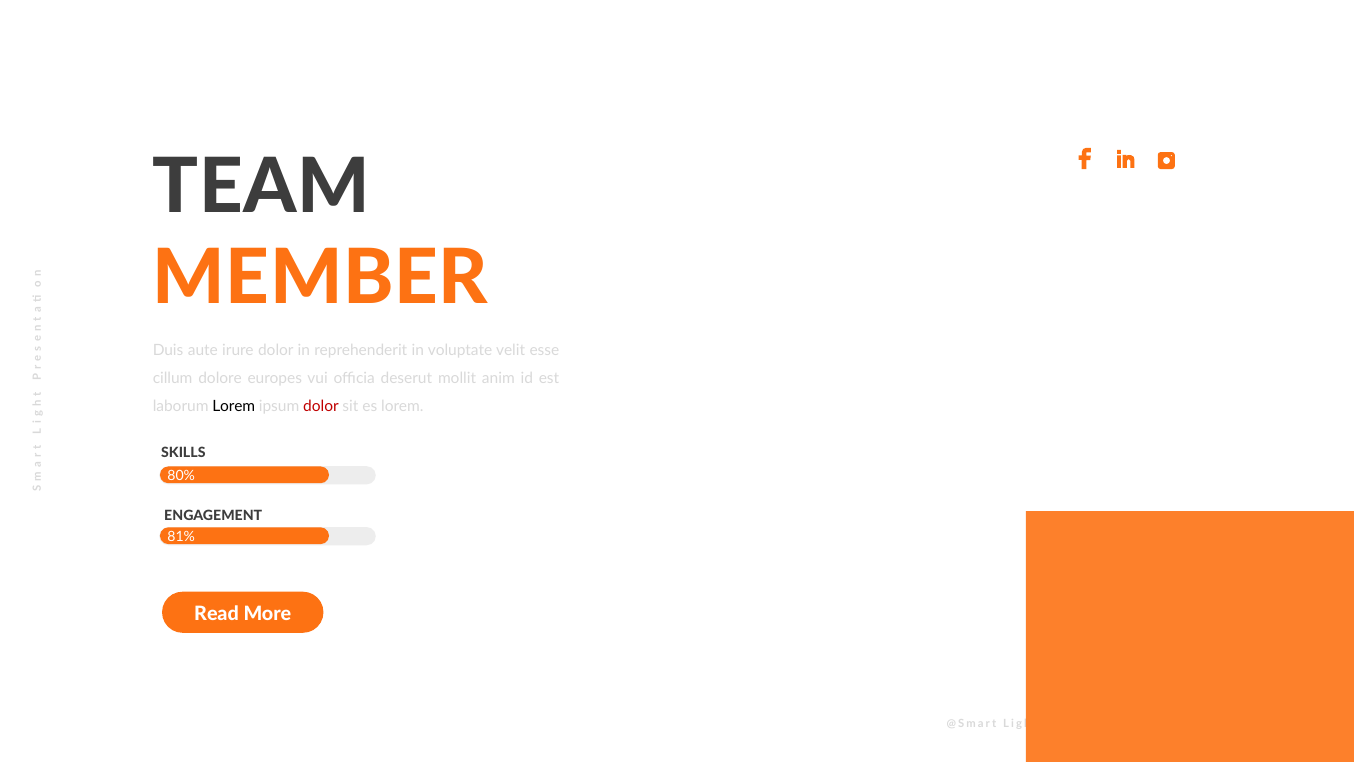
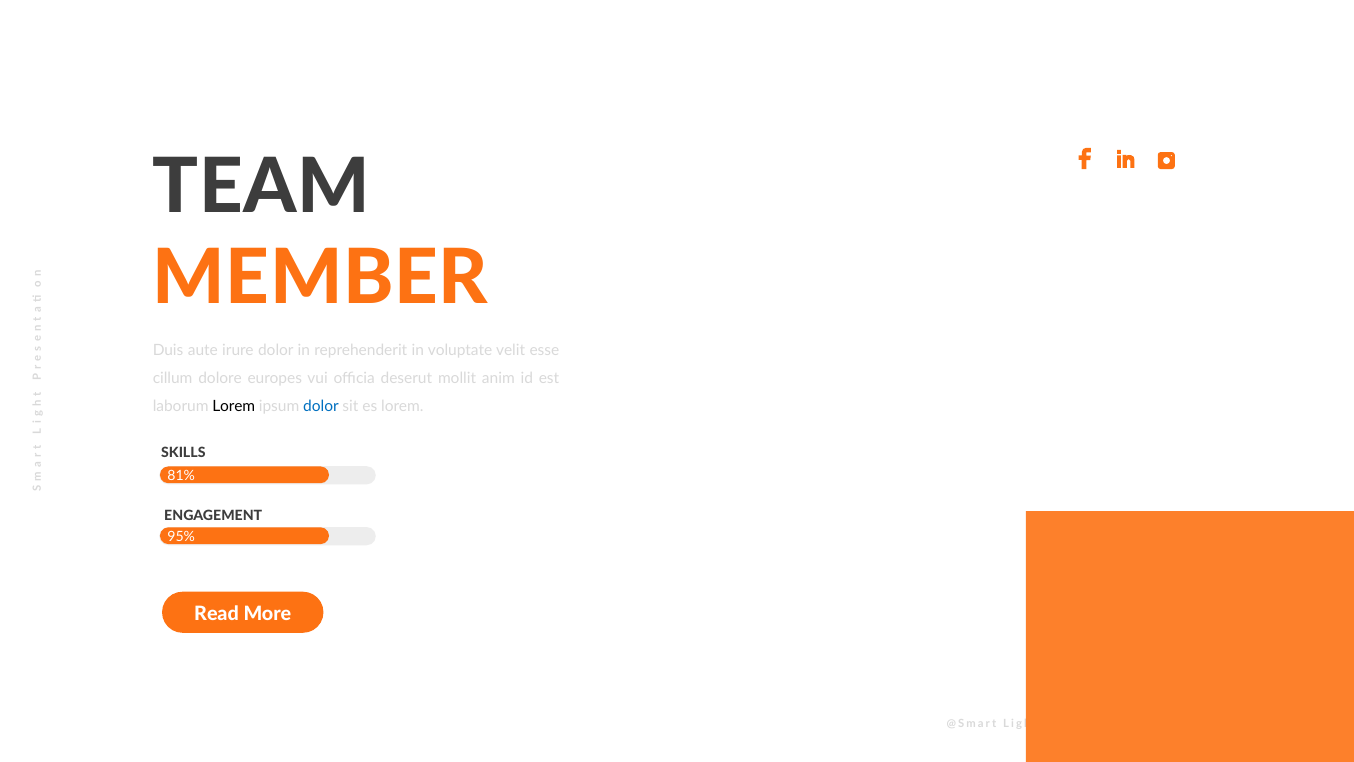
dolor colour: red -> blue (321, 406)
80%: 80% -> 81% (181, 476)
81%: 81% -> 95% (181, 536)
